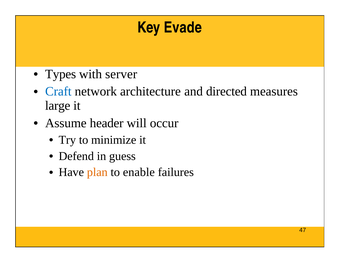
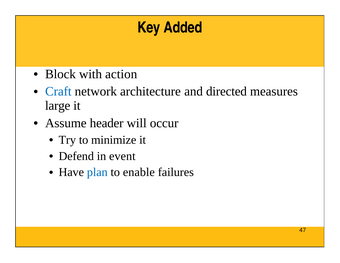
Evade: Evade -> Added (183, 27)
Types: Types -> Block (61, 74)
server: server -> action (121, 74)
guess: guess -> event (122, 156)
plan colour: orange -> blue (97, 172)
